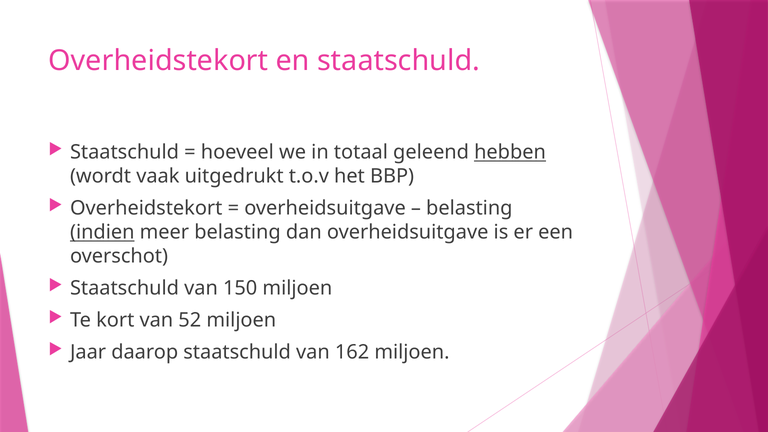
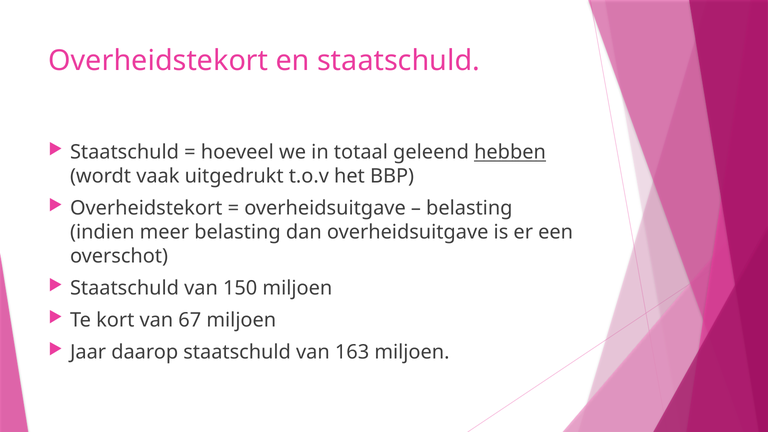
indien underline: present -> none (102, 232)
52: 52 -> 67 (190, 320)
162: 162 -> 163 (352, 352)
